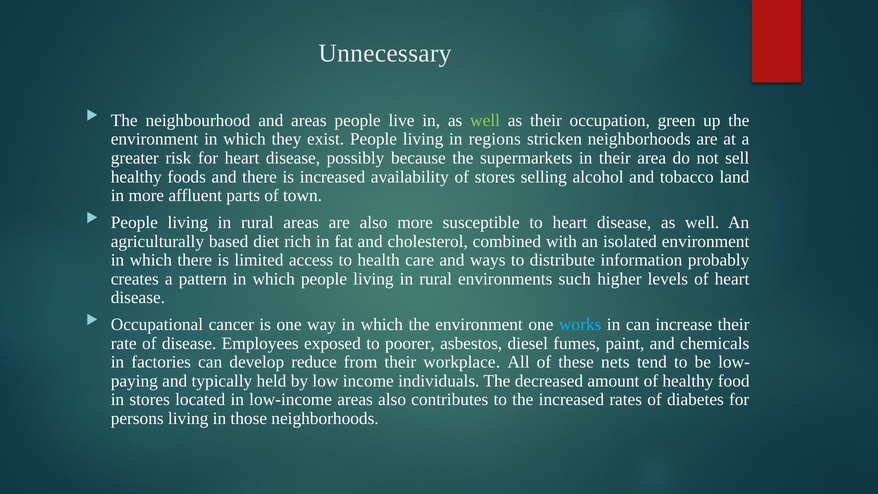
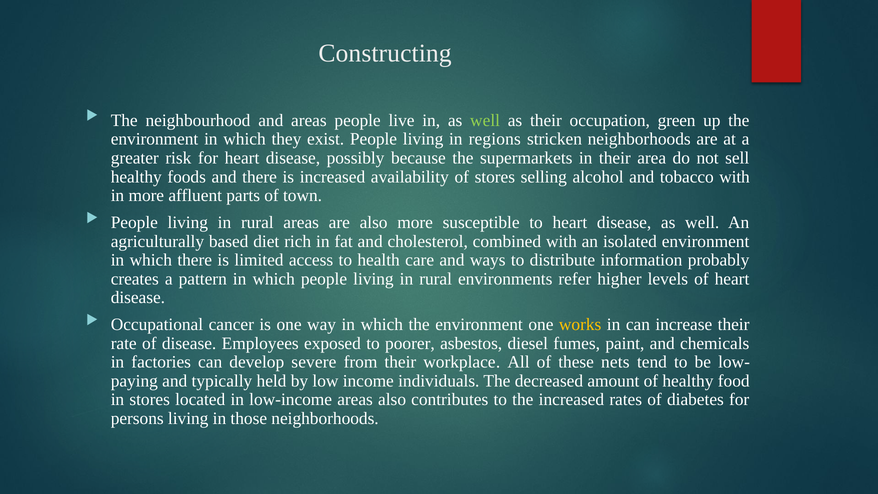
Unnecessary: Unnecessary -> Constructing (385, 53)
tobacco land: land -> with (735, 177)
such: such -> refer (575, 279)
works colour: light blue -> yellow (580, 325)
reduce: reduce -> severe (314, 362)
